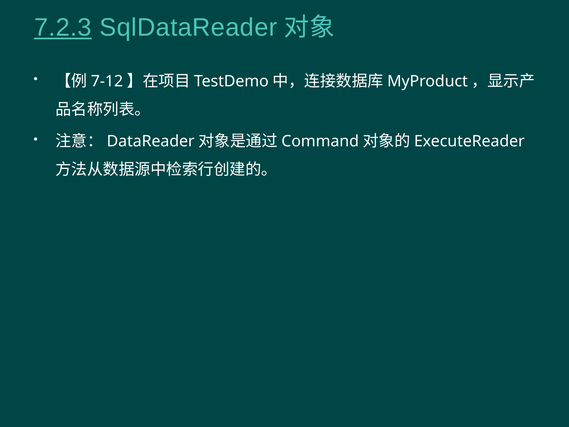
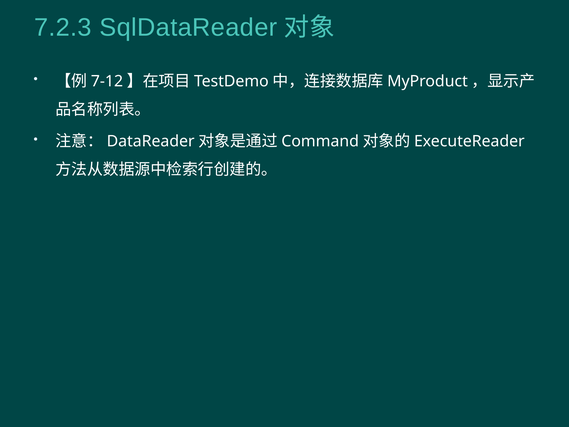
7.2.3 underline: present -> none (63, 28)
